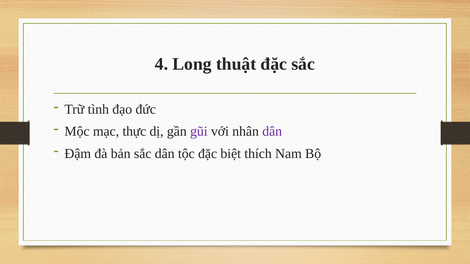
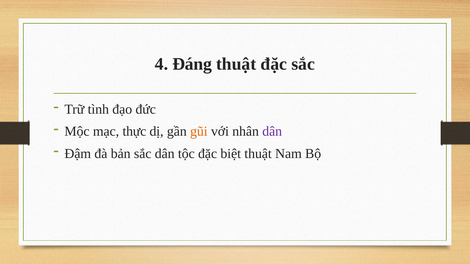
Long: Long -> Đáng (192, 64)
gũi colour: purple -> orange (199, 132)
biệt thích: thích -> thuật (258, 154)
